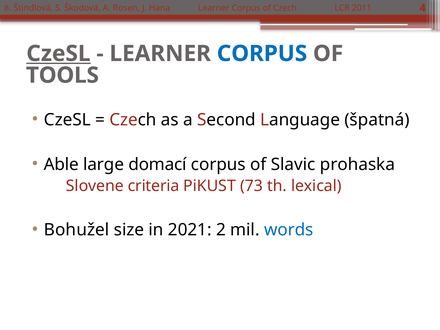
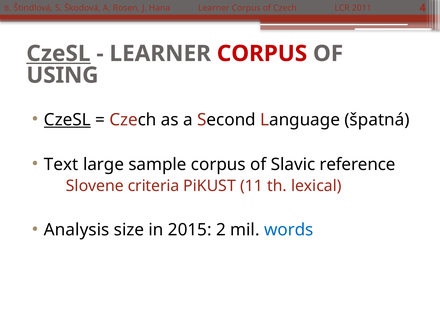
CORPUS colour: blue -> red (262, 54)
TOOLS: TOOLS -> USING (62, 75)
CzeSL underline: none -> present (67, 120)
Able: Able -> Text (61, 164)
domací: domací -> sample (157, 164)
prohaska: prohaska -> reference (358, 164)
73: 73 -> 11 (252, 186)
Bohužel: Bohužel -> Analysis (77, 230)
2021: 2021 -> 2015 (190, 230)
